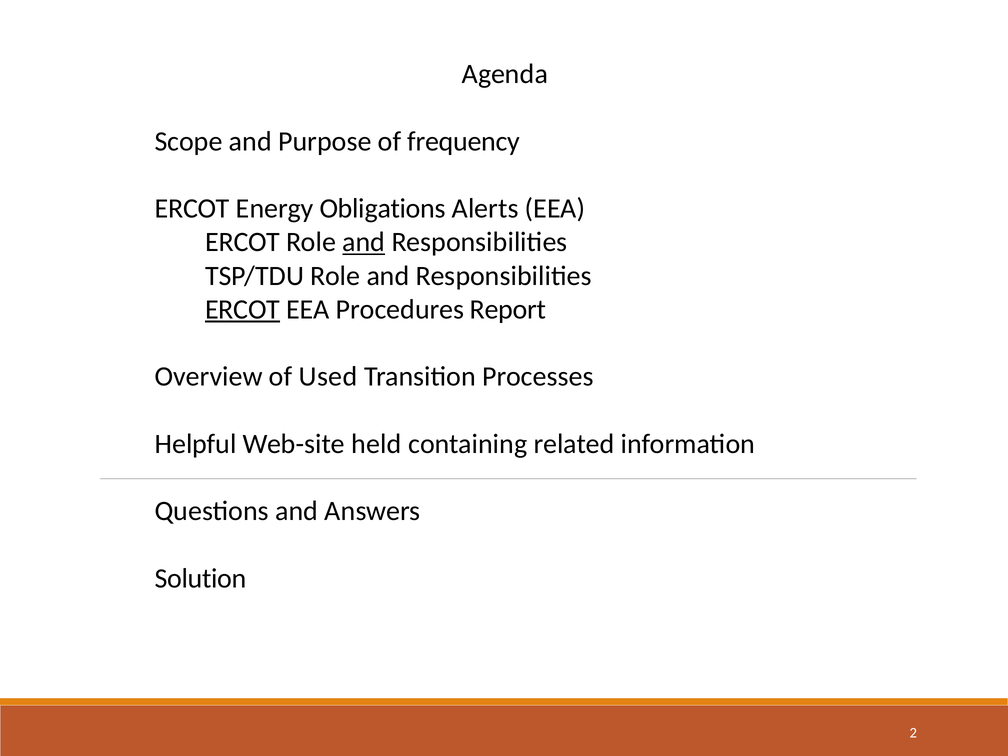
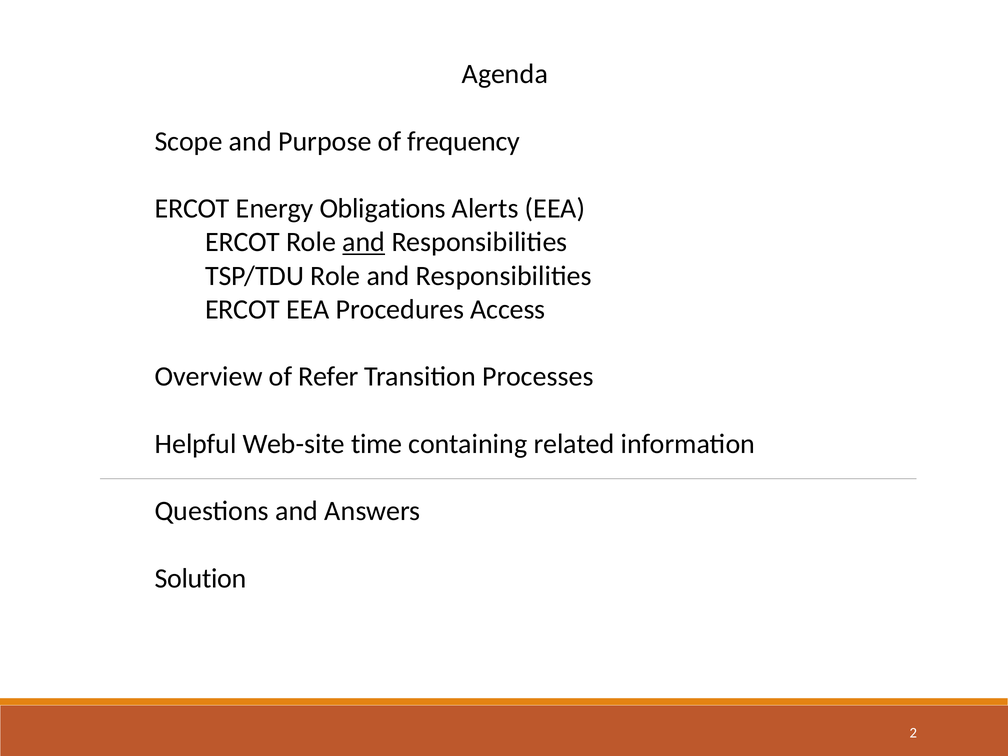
ERCOT underline: present -> none (243, 309)
Report: Report -> Access (508, 309)
Used: Used -> Refer (328, 377)
held: held -> time (377, 444)
